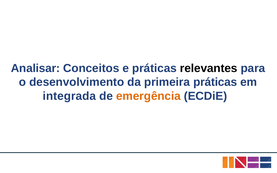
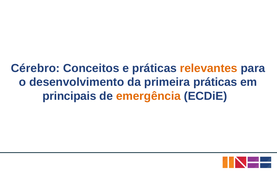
Analisar: Analisar -> Cérebro (35, 68)
relevantes colour: black -> orange (209, 68)
integrada: integrada -> principais (69, 96)
